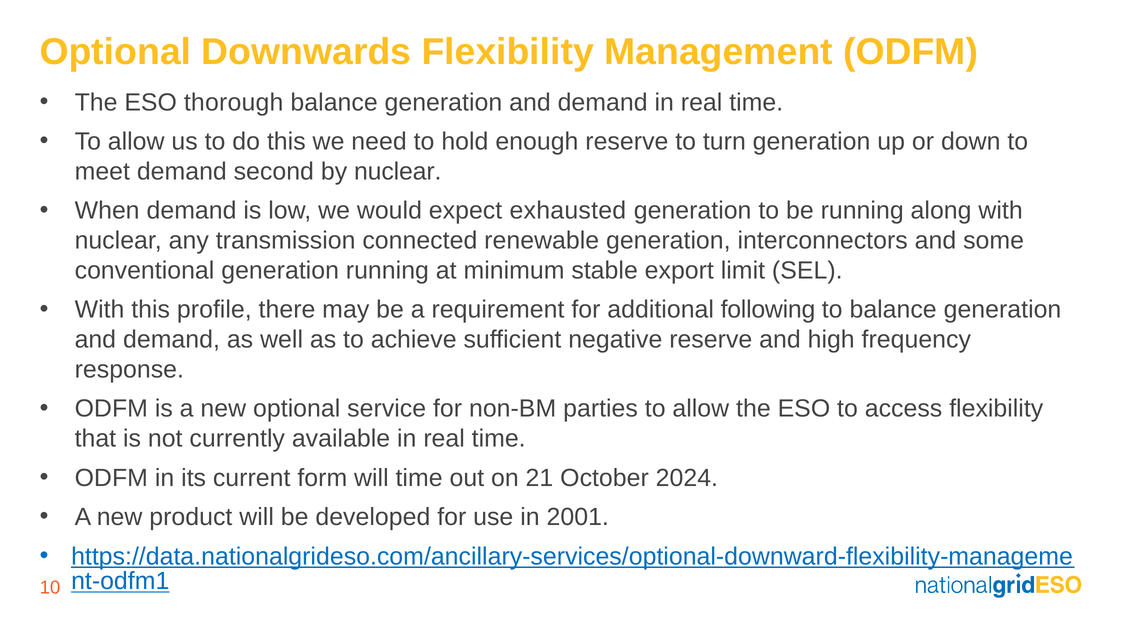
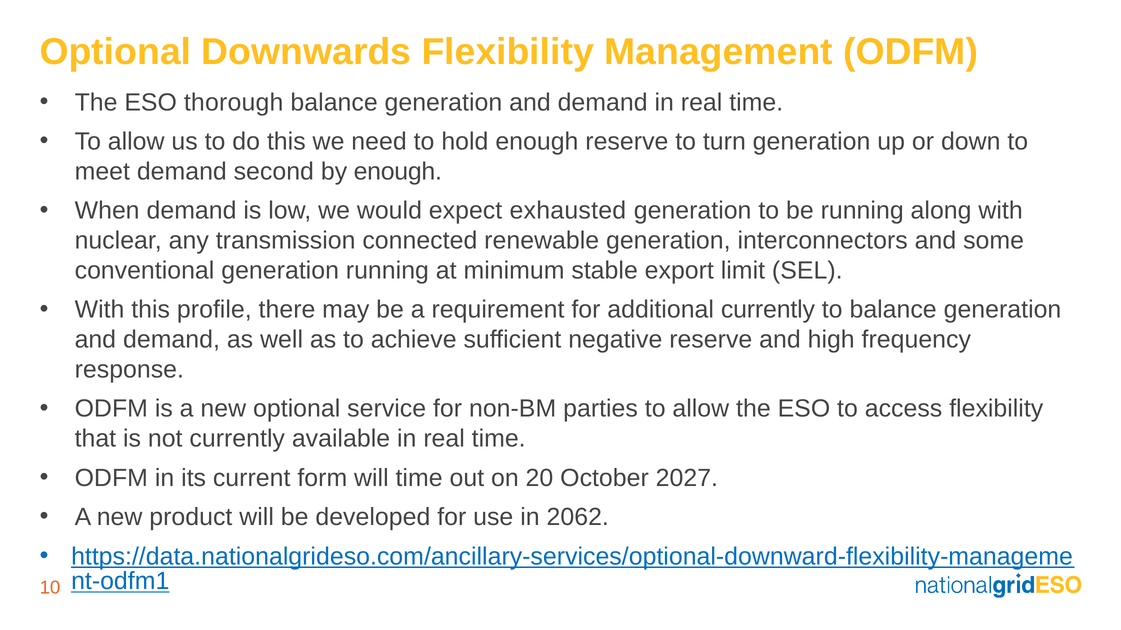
by nuclear: nuclear -> enough (398, 172)
additional following: following -> currently (768, 310)
21: 21 -> 20 (539, 478)
2024: 2024 -> 2027 (687, 478)
2001: 2001 -> 2062 (578, 518)
